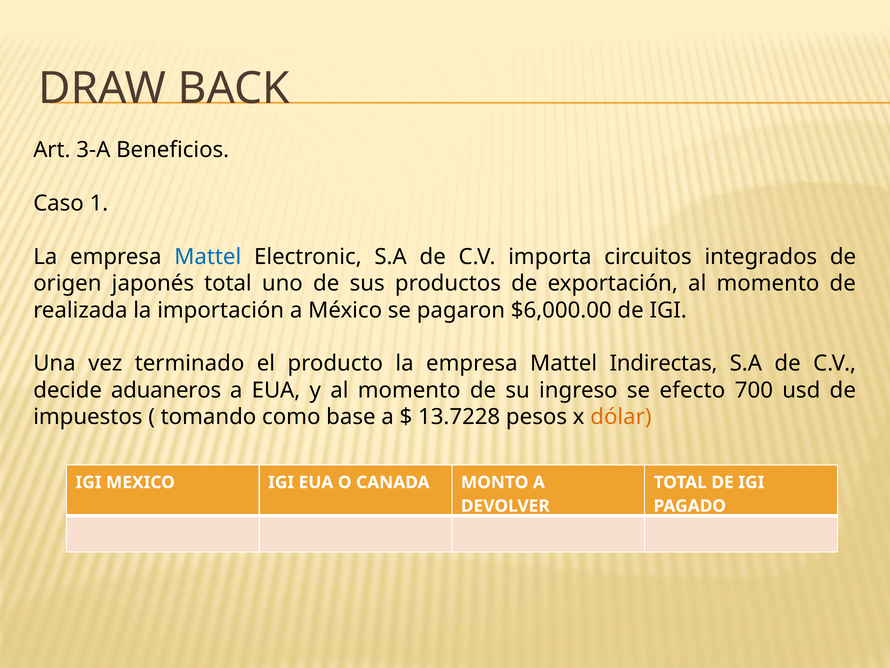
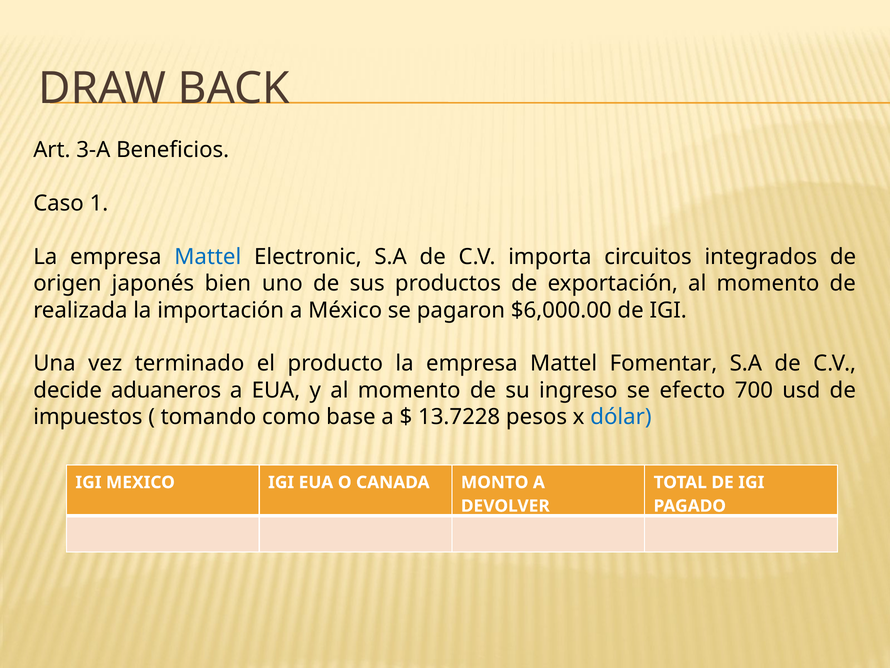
japonés total: total -> bien (228, 283)
Indirectas: Indirectas -> Fomentar (663, 363)
dólar colour: orange -> blue (621, 417)
